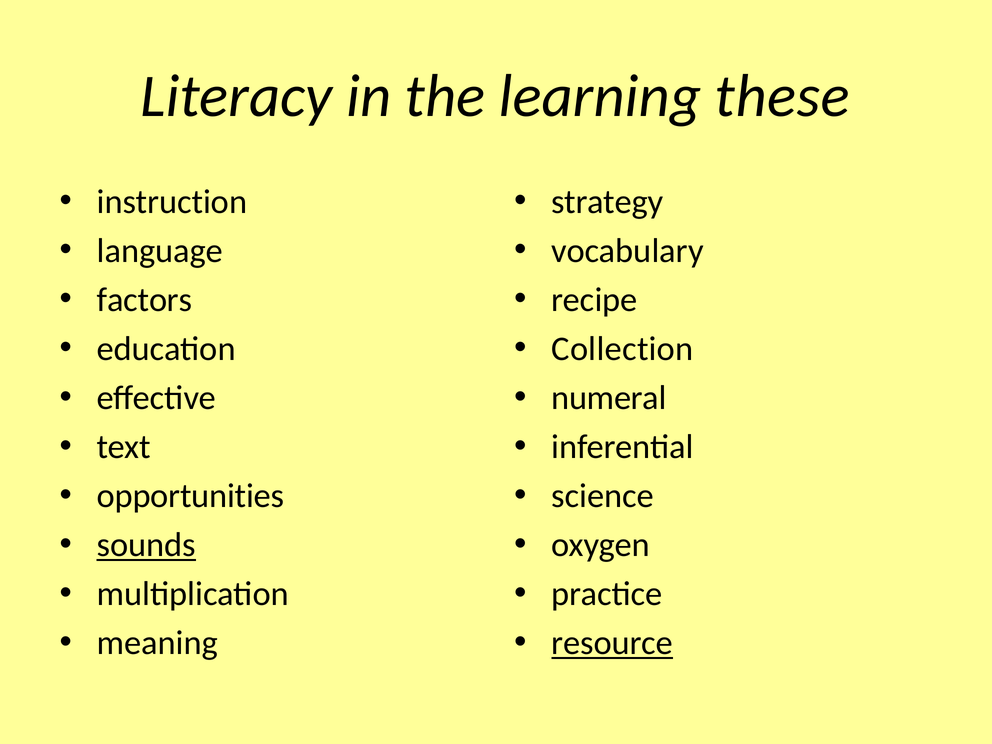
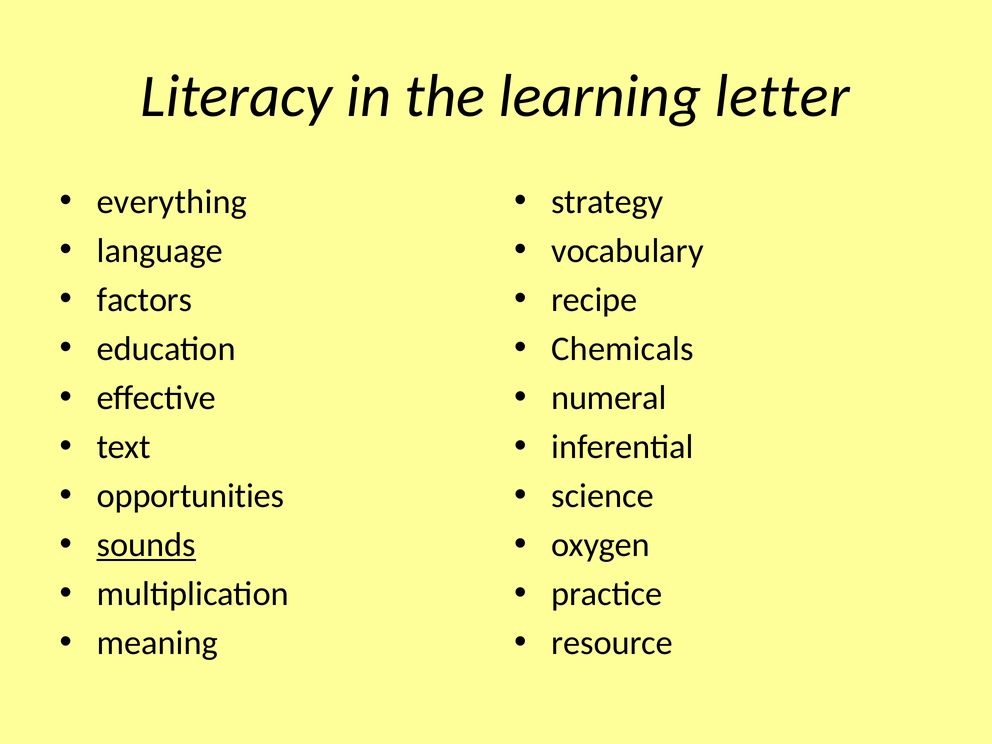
these: these -> letter (782, 96)
instruction: instruction -> everything (172, 202)
Collection: Collection -> Chemicals (623, 349)
resource underline: present -> none (612, 643)
